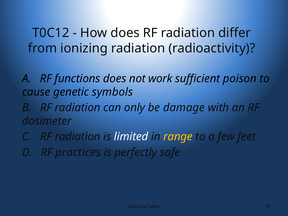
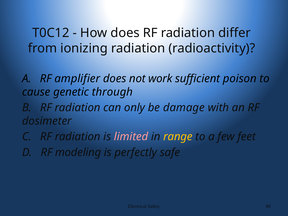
functions: functions -> amplifier (77, 79)
symbols: symbols -> through (112, 92)
limited colour: white -> pink (131, 137)
practices: practices -> modeling (78, 152)
